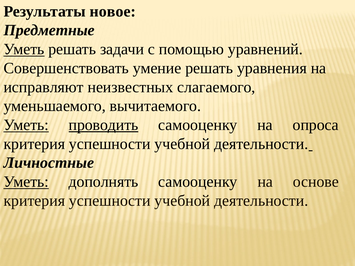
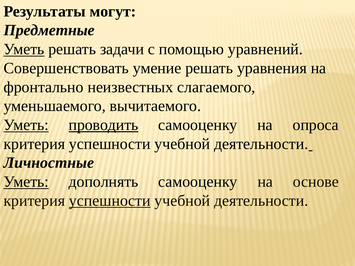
новое: новое -> могут (113, 11)
исправляют: исправляют -> фронтально (44, 87)
успешности underline: none -> present (110, 201)
